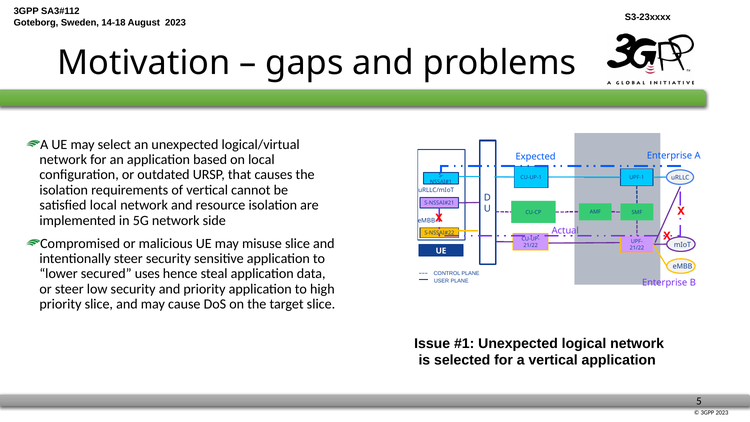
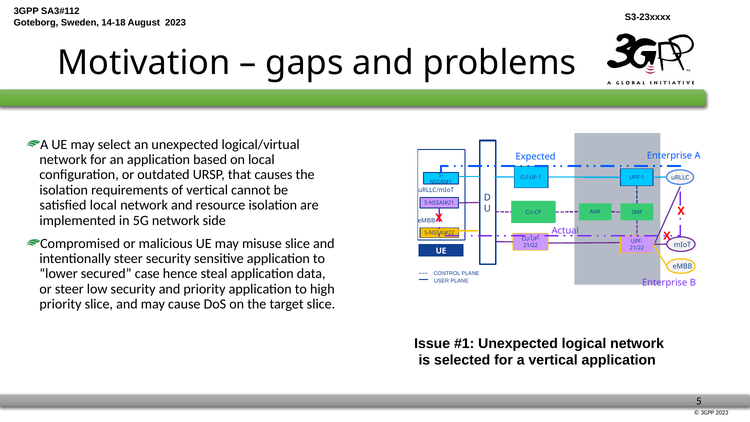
uses: uses -> case (147, 274)
